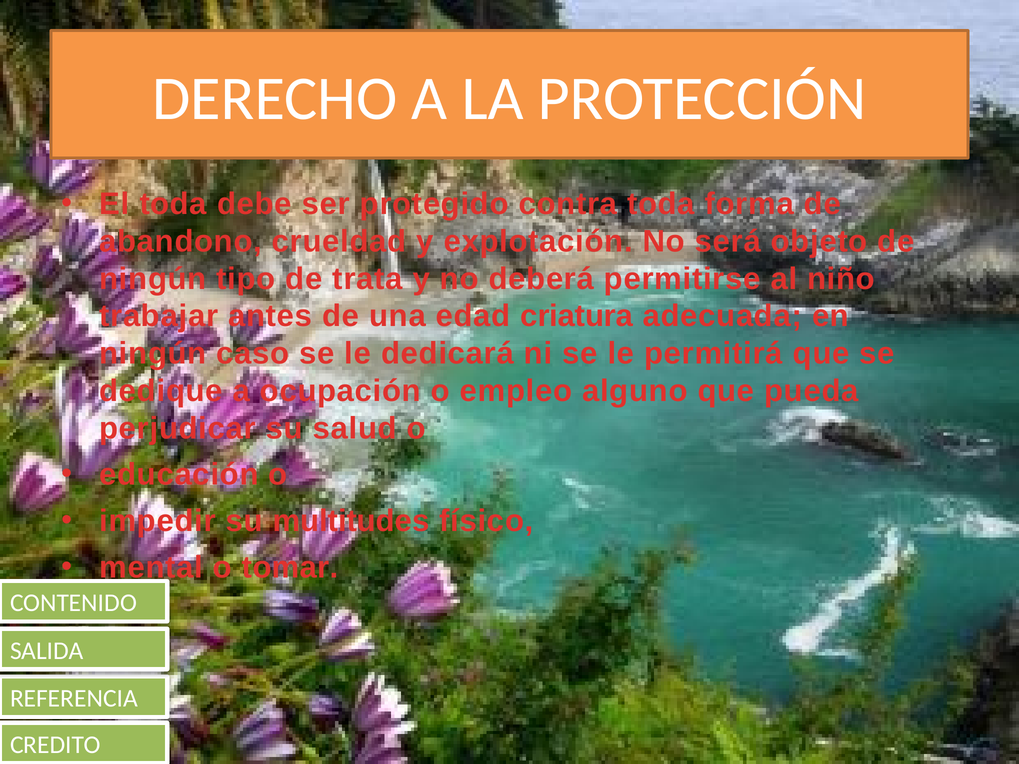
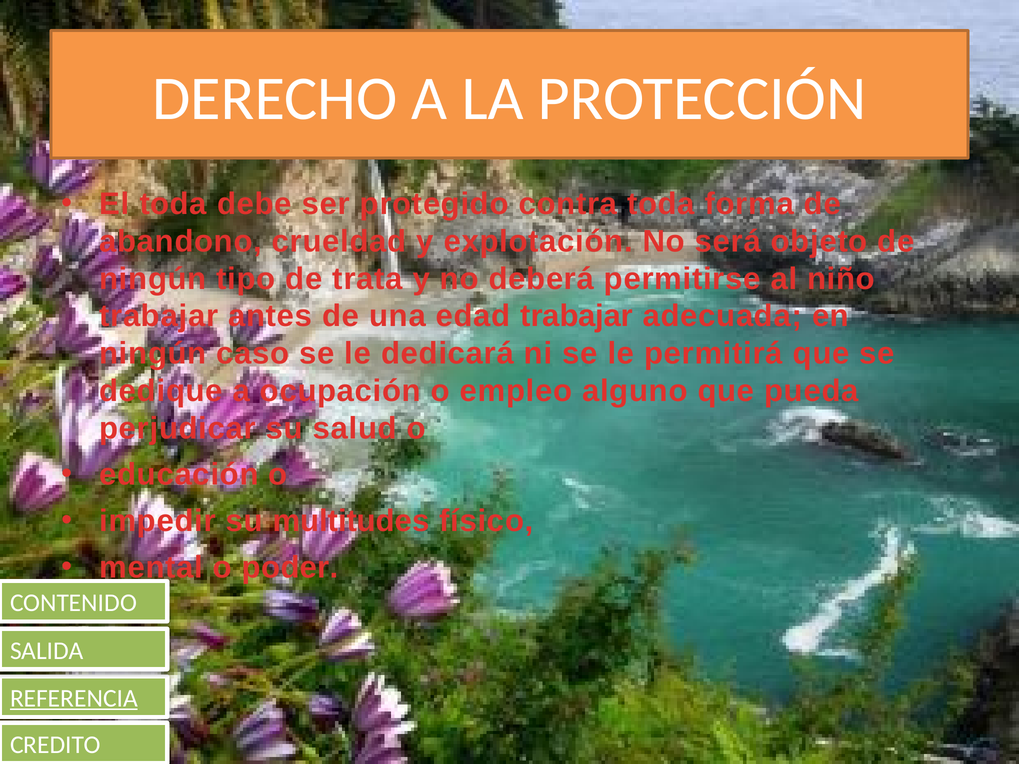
edad criatura: criatura -> trabajar (577, 316)
tomar: tomar -> poder (290, 568)
REFERENCIA underline: none -> present (74, 699)
